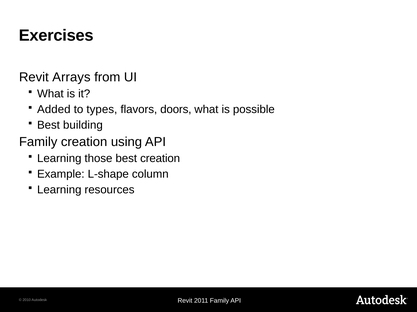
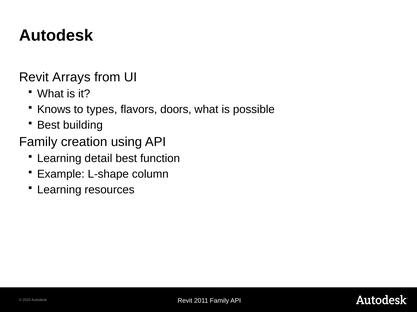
Exercises: Exercises -> Autodesk (56, 36)
Added: Added -> Knows (54, 110)
those: those -> detail (98, 159)
best creation: creation -> function (160, 159)
